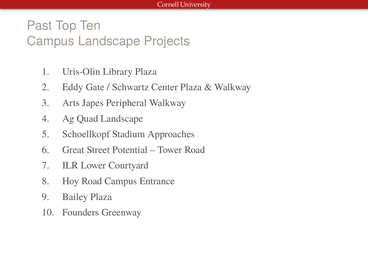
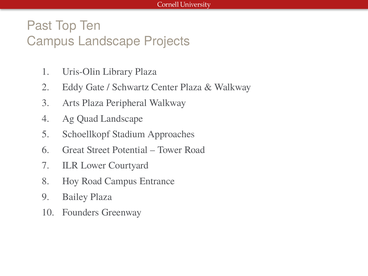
Arts Japes: Japes -> Plaza (93, 103)
